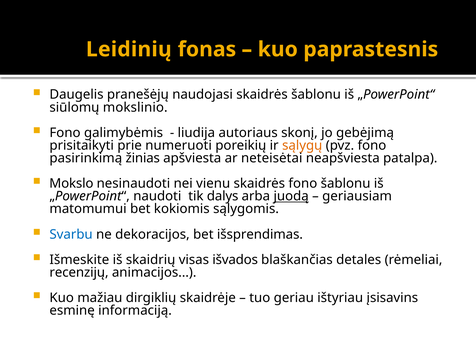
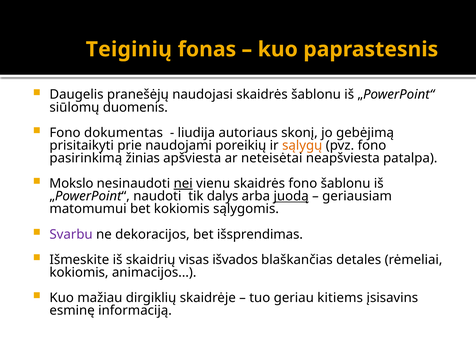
Leidinių: Leidinių -> Teiginių (129, 49)
mokslinio: mokslinio -> duomenis (135, 107)
galimybėmis: galimybėmis -> dokumentas (123, 133)
numeruoti: numeruoti -> naudojami (179, 145)
nei underline: none -> present (183, 184)
Svarbu colour: blue -> purple (71, 234)
recenzijų: recenzijų -> kokiomis (79, 272)
ištyriau: ištyriau -> kitiems (340, 298)
